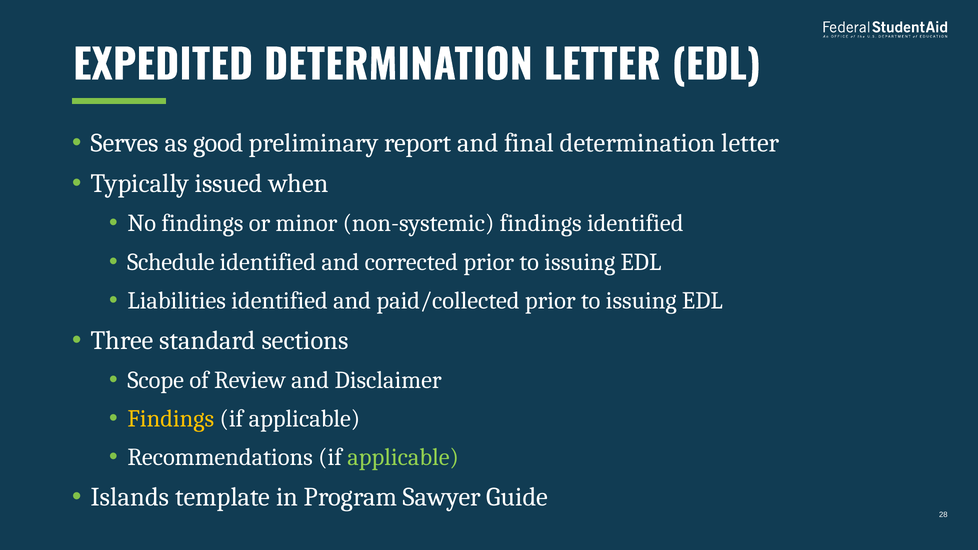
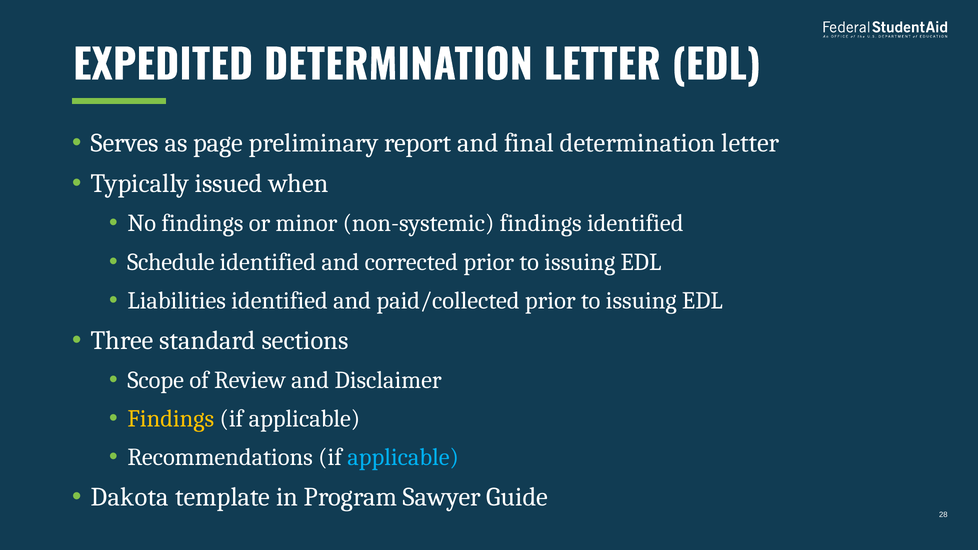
good: good -> page (218, 143)
applicable colour: light green -> light blue (403, 457)
Islands: Islands -> Dakota (130, 497)
